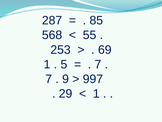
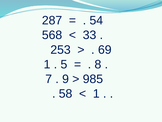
85: 85 -> 54 (96, 20)
55: 55 -> 33 (90, 35)
7: 7 -> 8 (98, 64)
997: 997 -> 985 (93, 79)
29: 29 -> 58 (66, 93)
